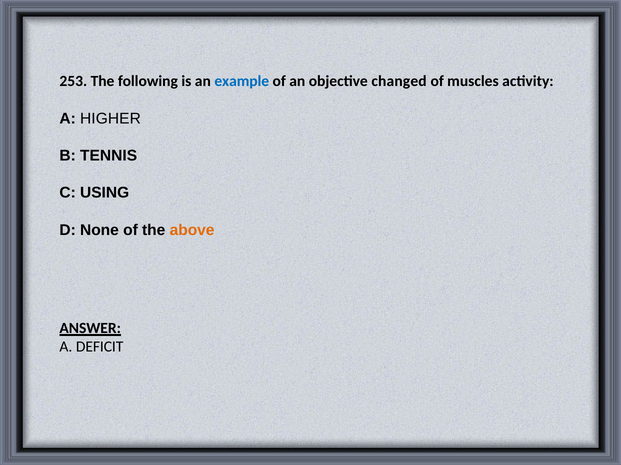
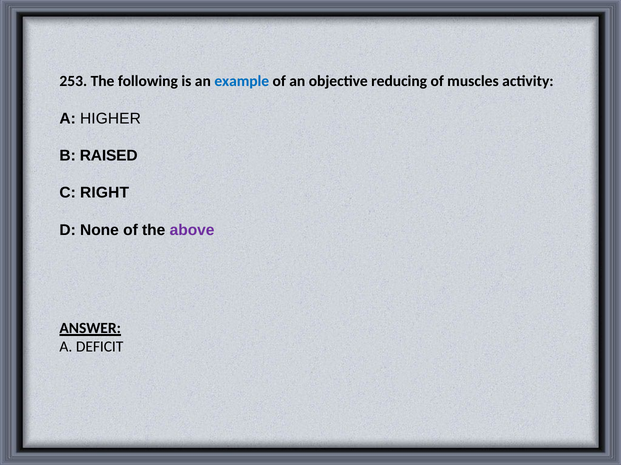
changed: changed -> reducing (399, 81)
TENNIS: TENNIS -> RAISED (109, 156)
USING: USING -> RIGHT (105, 193)
above colour: orange -> purple (192, 230)
